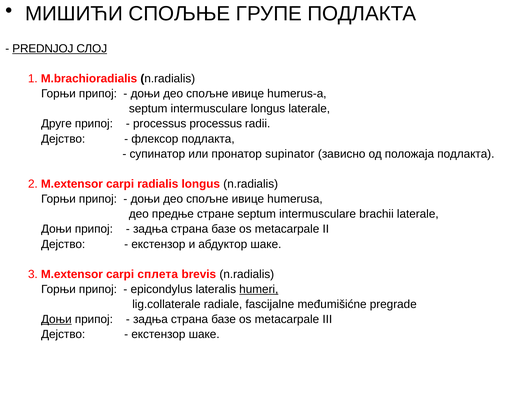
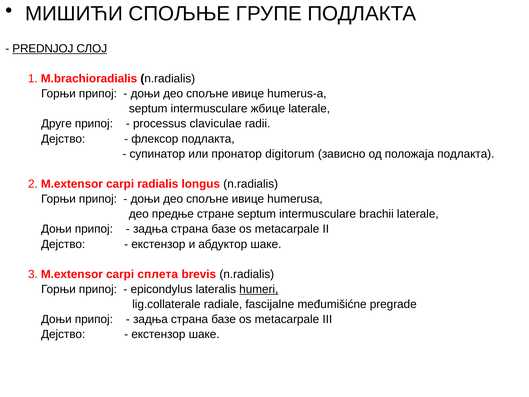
intermusculare longus: longus -> жбице (268, 109)
processus processus: processus -> claviculae (216, 124)
supinator: supinator -> digitorum (290, 154)
Доњи underline: present -> none (56, 319)
